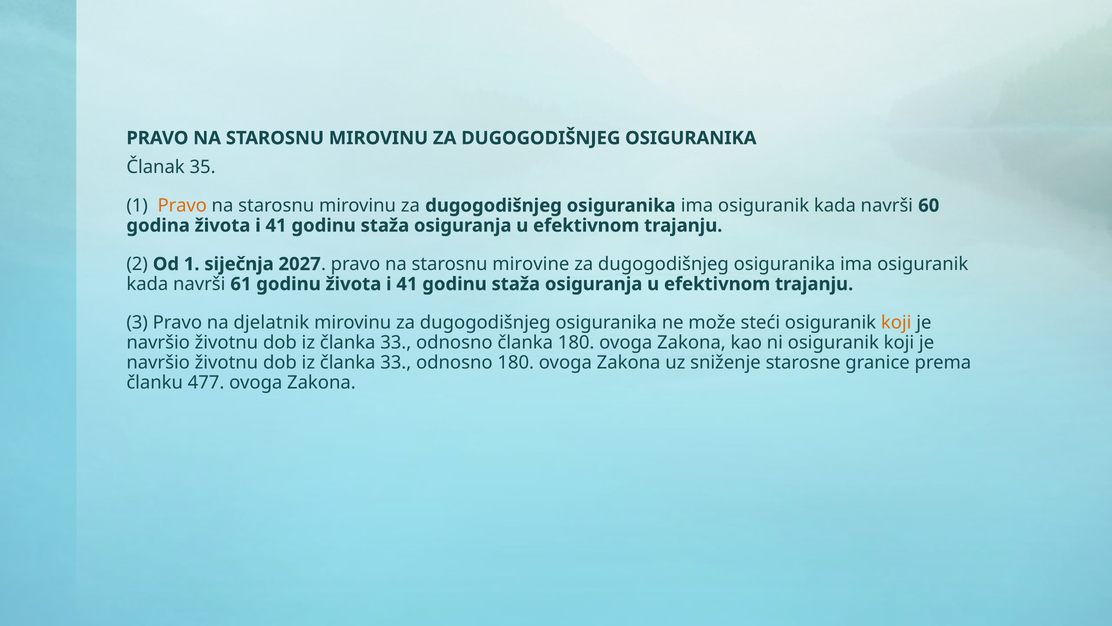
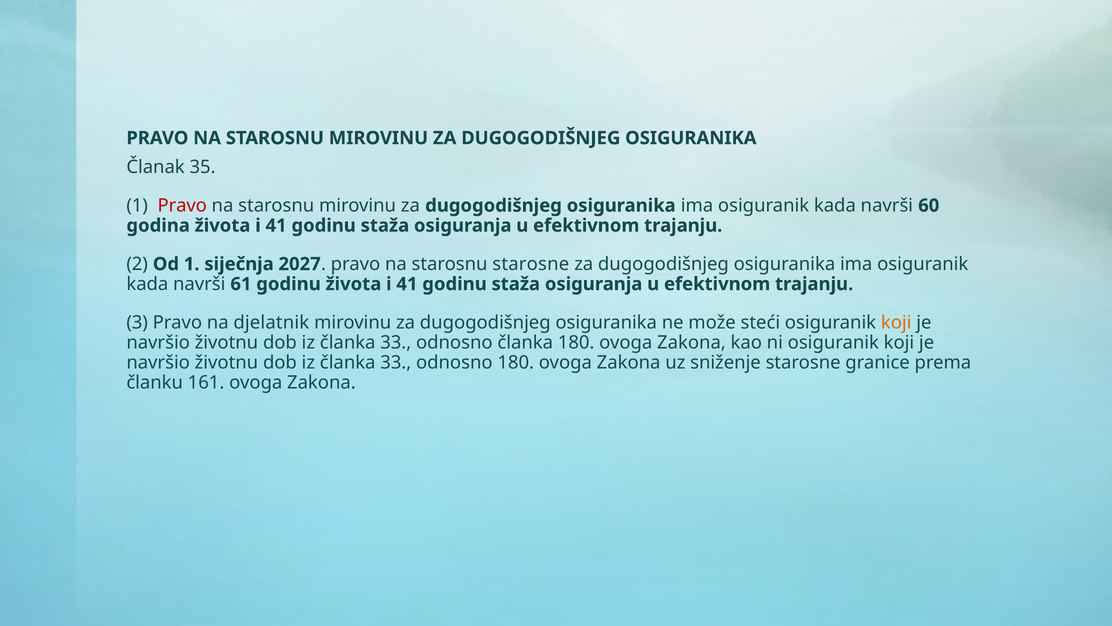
Pravo colour: orange -> red (182, 205)
starosnu mirovine: mirovine -> starosne (531, 264)
477: 477 -> 161 (206, 382)
